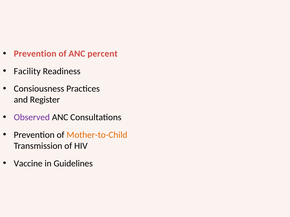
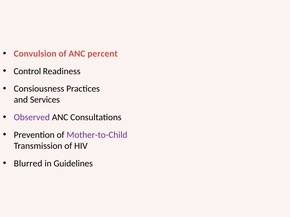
Prevention: Prevention -> Convulsion (35, 54)
Facility: Facility -> Control (27, 71)
Register: Register -> Services (45, 100)
Mother-to-Child colour: orange -> purple (97, 135)
Vaccine: Vaccine -> Blurred (28, 164)
